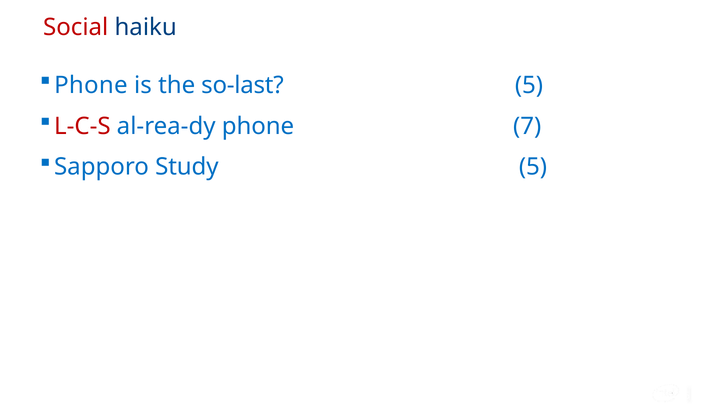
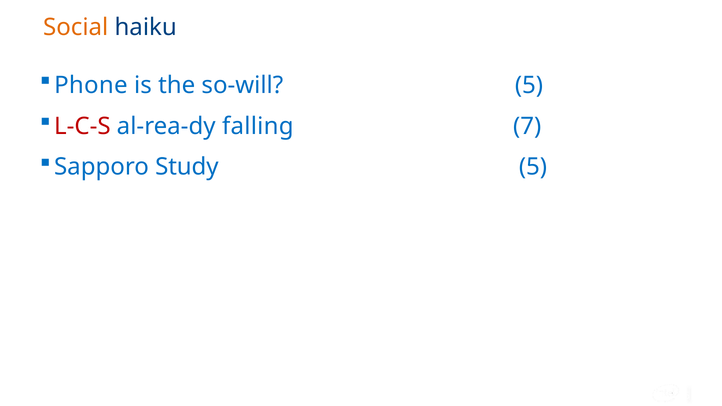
Social colour: red -> orange (76, 27)
so-last: so-last -> so-will (242, 85)
al-rea-dy phone: phone -> falling (258, 126)
